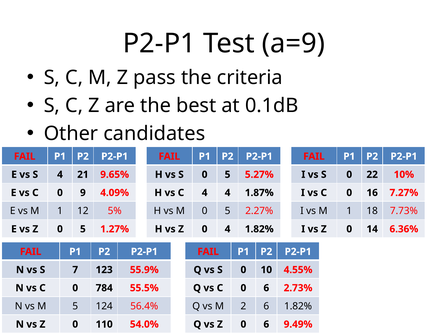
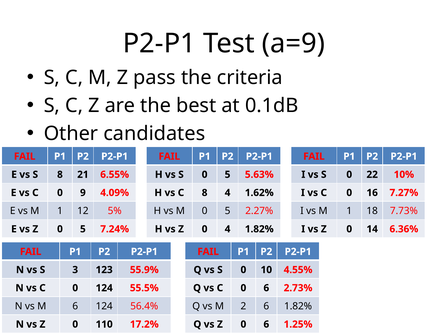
S 4: 4 -> 8 (60, 175)
9.65%: 9.65% -> 6.55% (115, 175)
5.27%: 5.27% -> 5.63% (259, 175)
C 4: 4 -> 8 (205, 193)
1.87%: 1.87% -> 1.62% (259, 193)
1.27%: 1.27% -> 7.24% (115, 229)
7: 7 -> 3 (75, 270)
0 784: 784 -> 124 (104, 288)
M 5: 5 -> 6 (75, 306)
54.0%: 54.0% -> 17.2% (144, 324)
9.49%: 9.49% -> 1.25% (298, 324)
